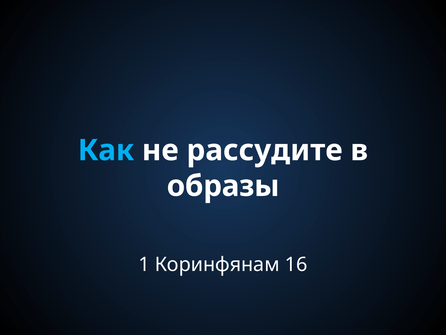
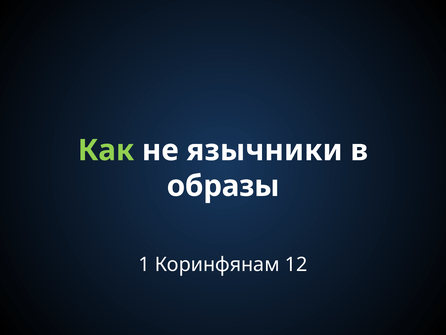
Как colour: light blue -> light green (106, 150)
рассудите: рассудите -> язычники (264, 150)
16: 16 -> 12 (296, 264)
